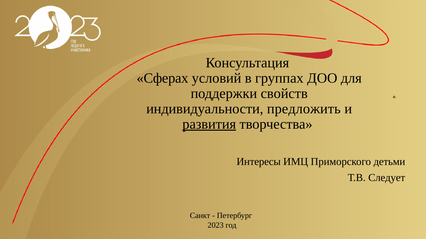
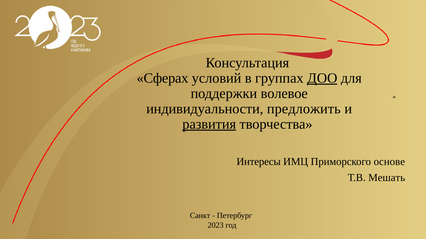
ДОО underline: none -> present (322, 78)
свойств: свойств -> волевое (284, 94)
детьми: детьми -> основе (389, 162)
Следует: Следует -> Мешать (387, 178)
